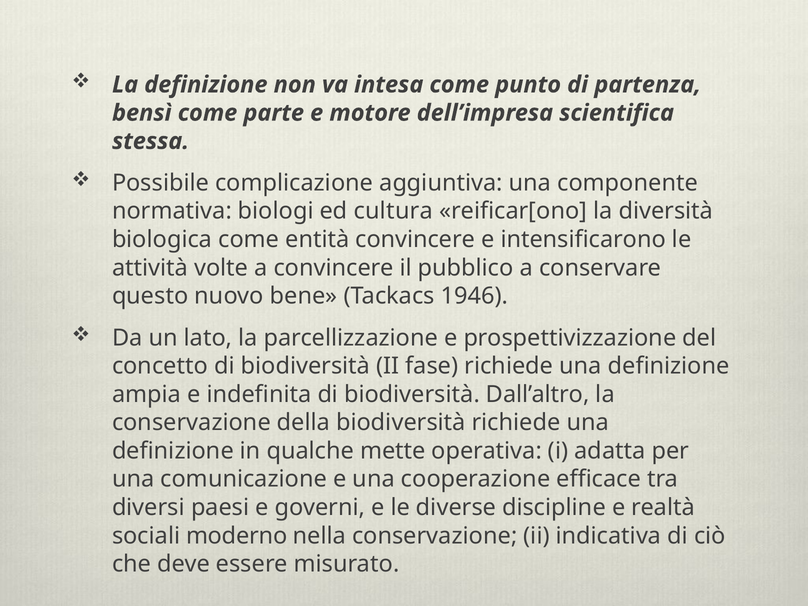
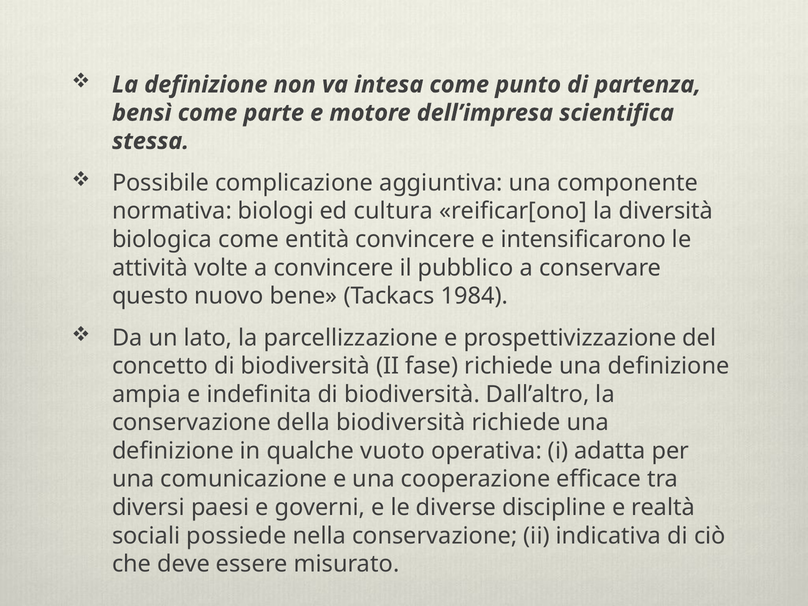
1946: 1946 -> 1984 (474, 296)
mette: mette -> vuoto (393, 451)
moderno: moderno -> possiede (236, 536)
